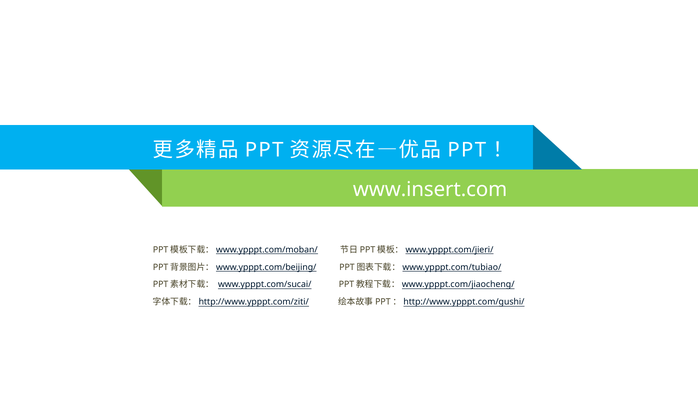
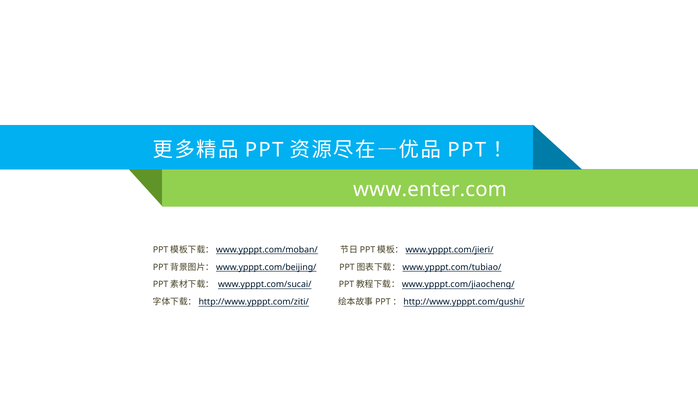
www.insert.com: www.insert.com -> www.enter.com (430, 189)
